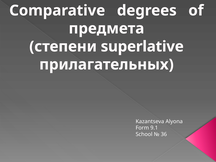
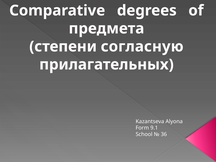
superlative: superlative -> согласную (142, 47)
